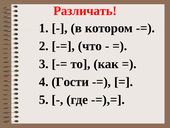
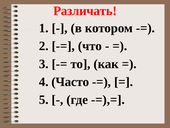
Гости: Гости -> Часто (70, 82)
